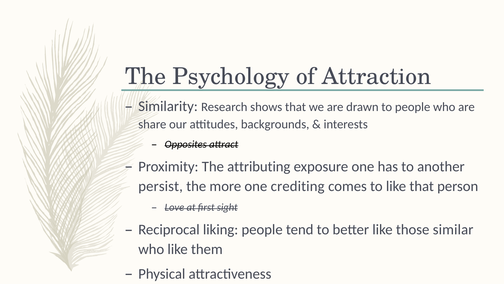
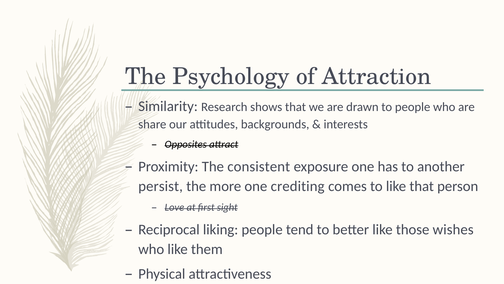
attributing: attributing -> consistent (259, 166)
similar: similar -> wishes (453, 229)
